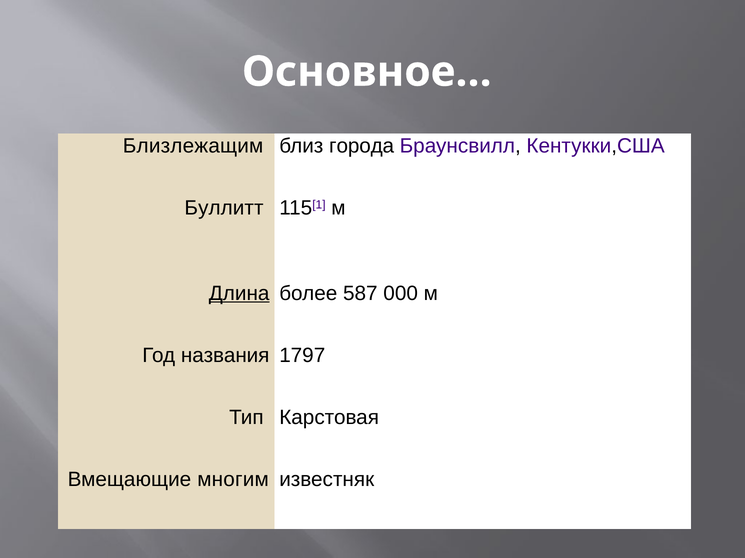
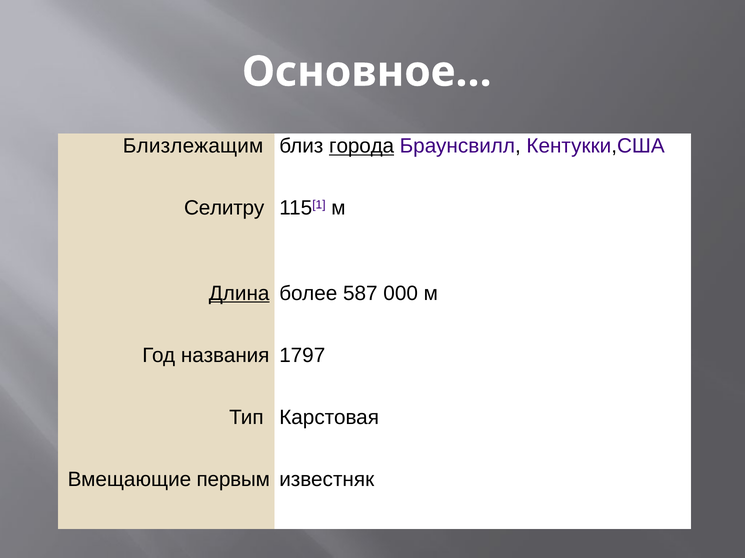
города underline: none -> present (362, 146)
Буллитт: Буллитт -> Селитру (224, 208)
многим: многим -> первым (233, 480)
